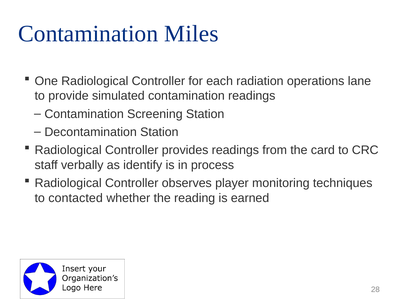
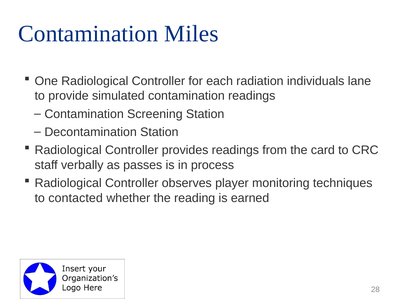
operations: operations -> individuals (316, 81)
identify: identify -> passes (143, 165)
